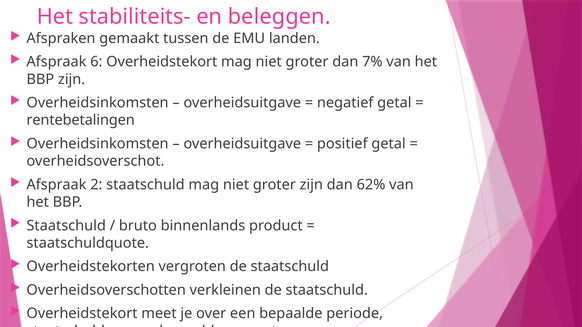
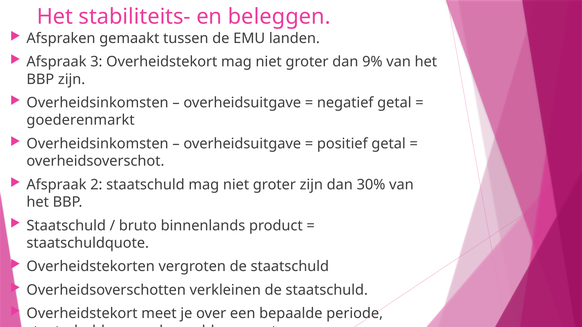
6: 6 -> 3 (96, 62)
7%: 7% -> 9% (372, 62)
rentebetalingen: rentebetalingen -> goederenmarkt (81, 120)
62%: 62% -> 30% (371, 185)
